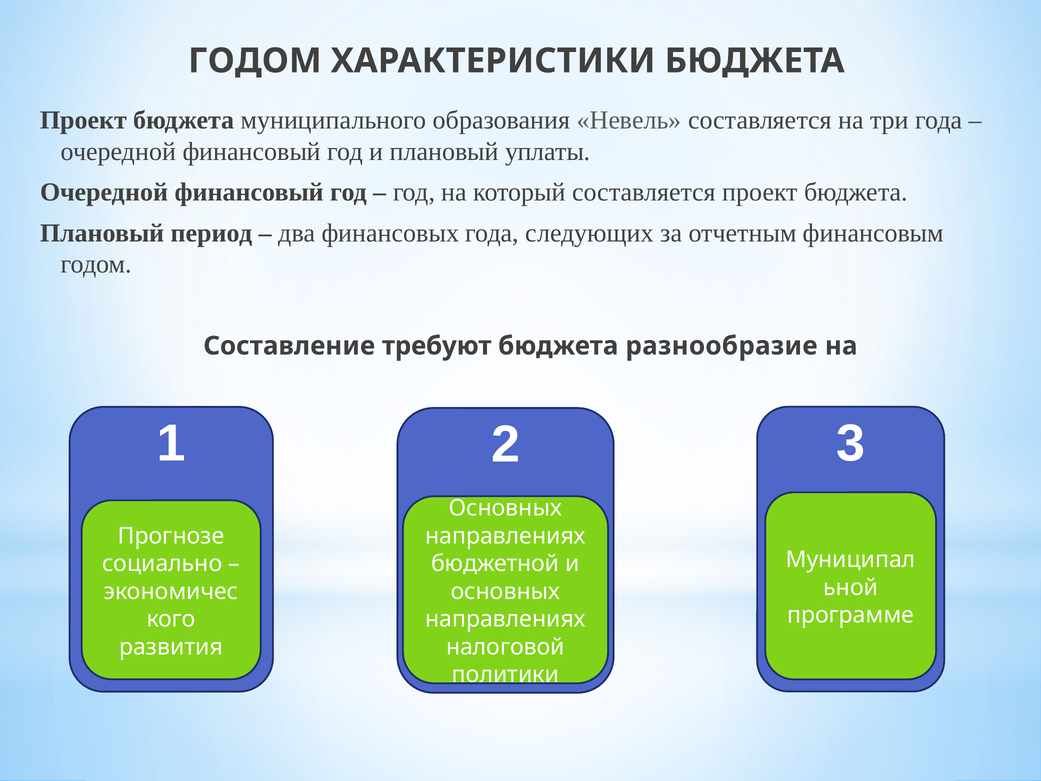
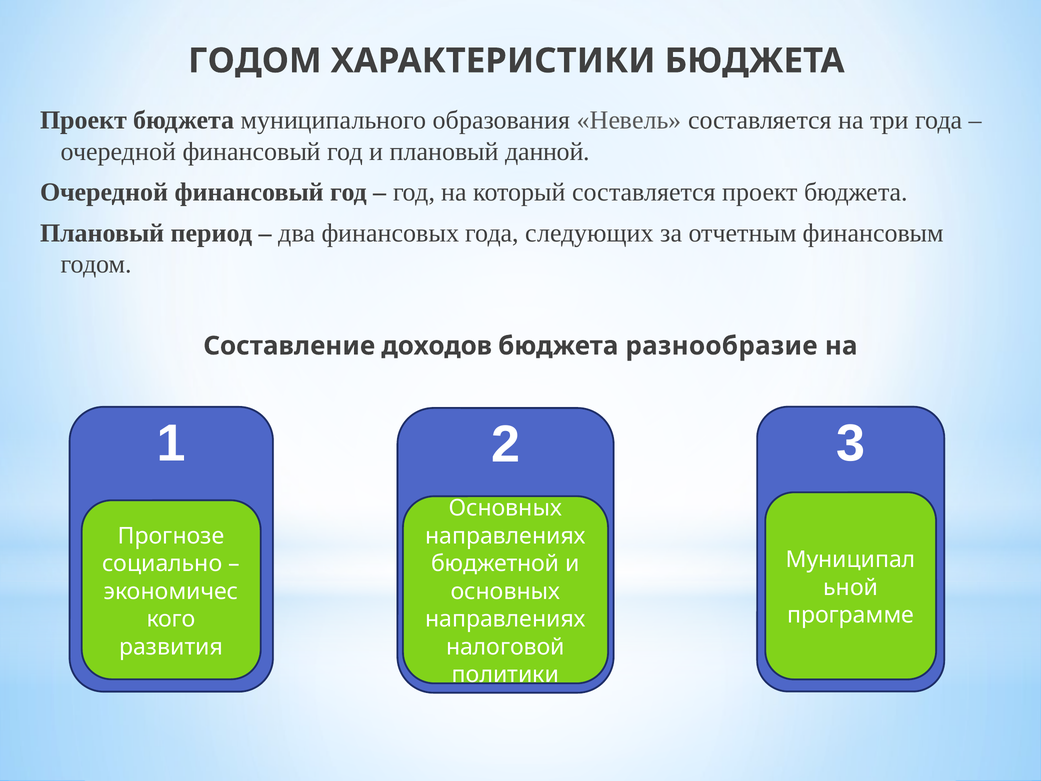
уплаты: уплаты -> данной (548, 151)
требуют: требуют -> доходов (437, 346)
